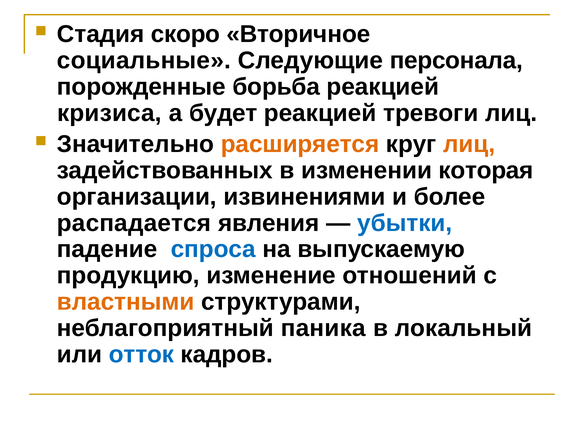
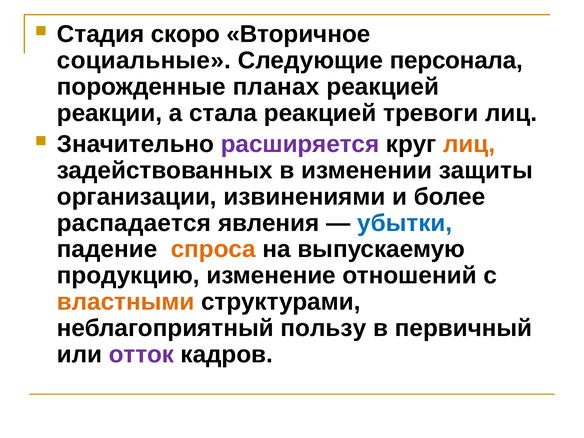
борьба: борьба -> планах (276, 87)
кризиса: кризиса -> реакции (110, 113)
будет: будет -> стала (223, 113)
расширяется colour: orange -> purple (300, 144)
которая: которая -> защиты (486, 170)
спроса colour: blue -> orange (213, 249)
паника: паника -> пользу (323, 328)
локальный: локальный -> первичный (464, 328)
отток colour: blue -> purple (141, 354)
